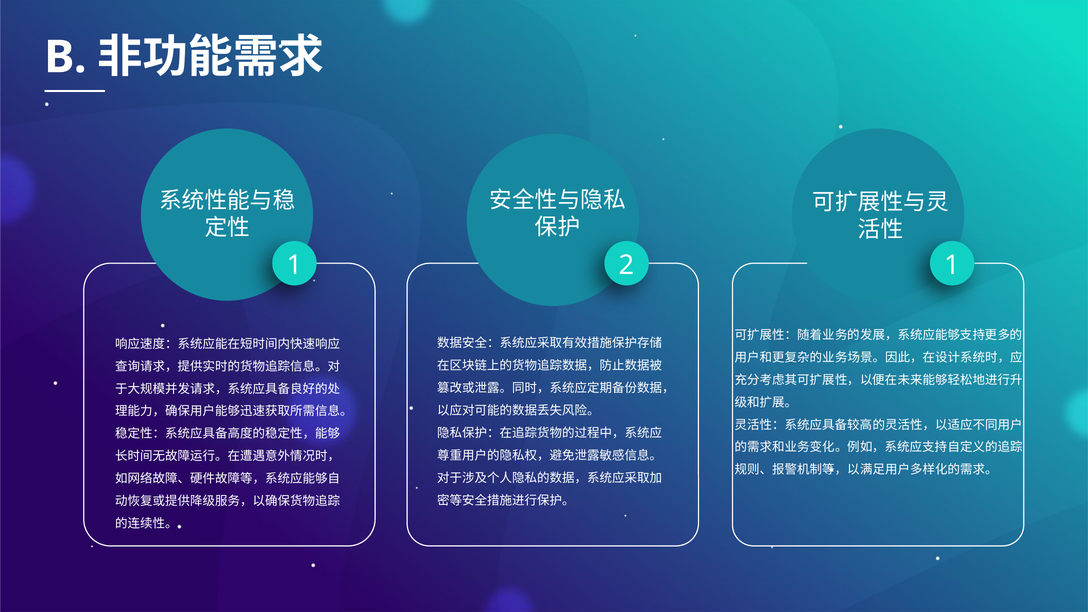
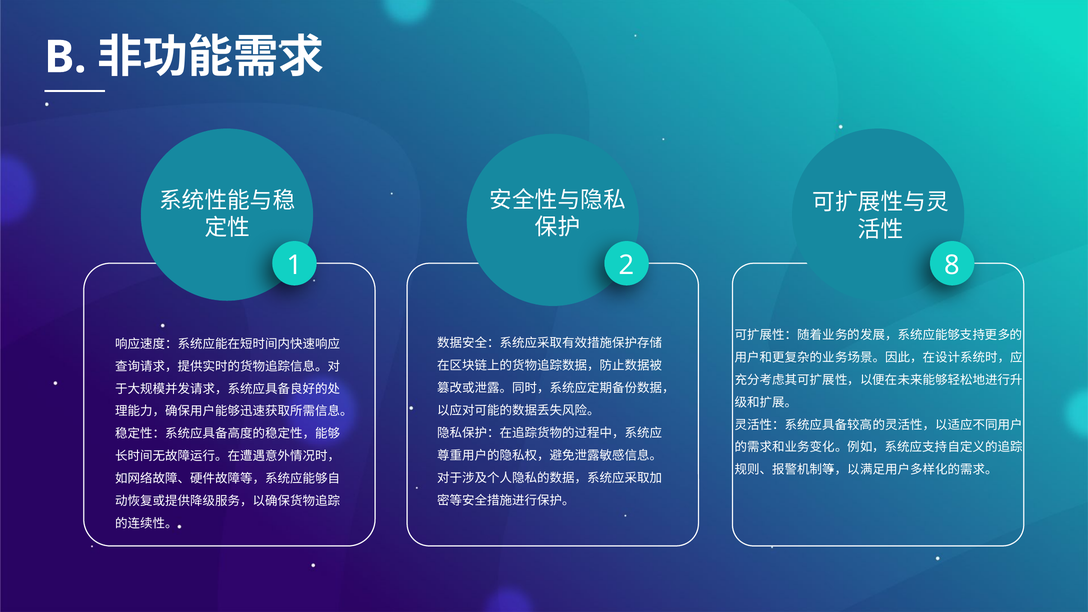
2 1: 1 -> 8 (952, 265)
